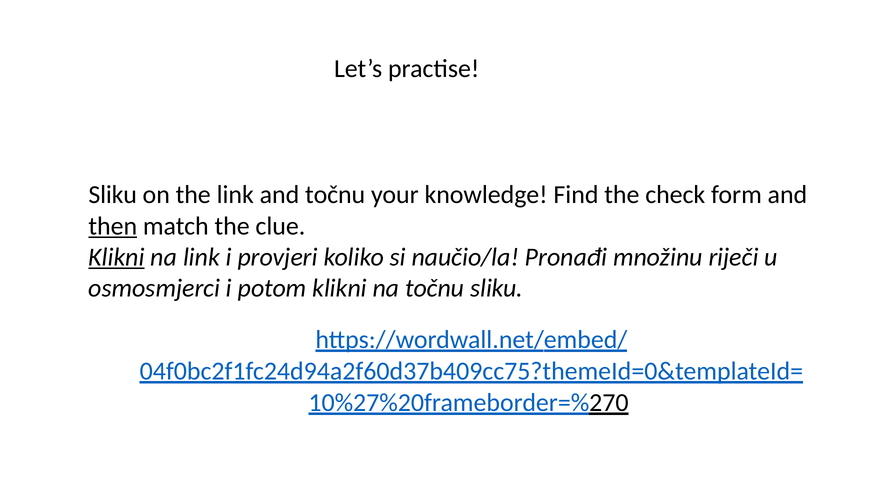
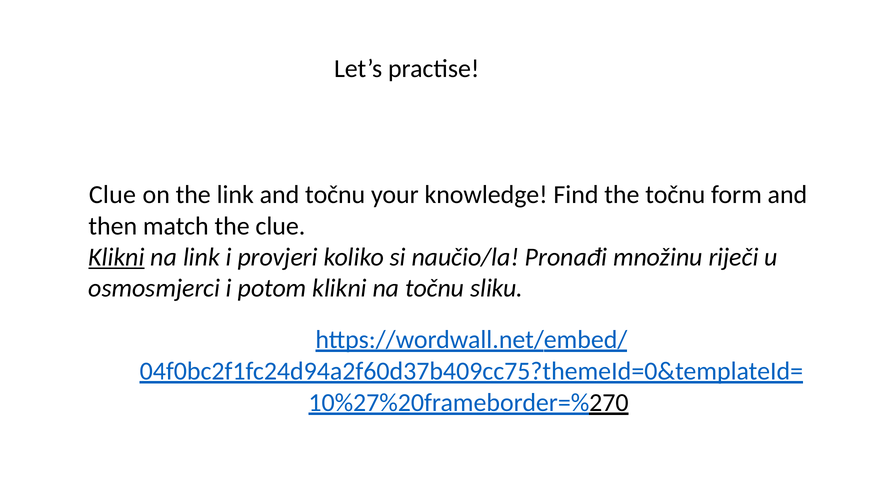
Sliku: Sliku -> Clue (112, 195)
the check: check -> točnu (675, 195)
then underline: present -> none (113, 226)
